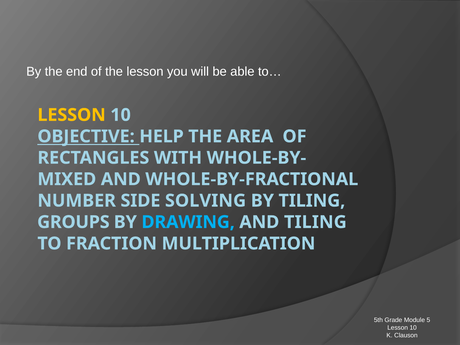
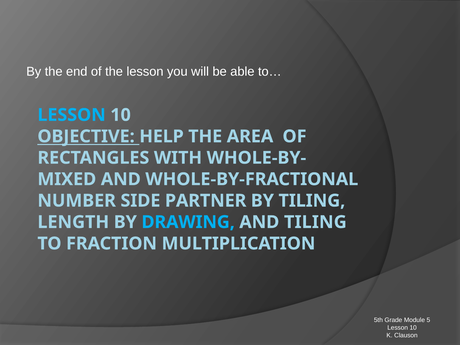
LESSON colour: yellow -> light blue (72, 115)
SOLVING: SOLVING -> PARTNER (206, 201)
GROUPS: GROUPS -> LENGTH (73, 222)
